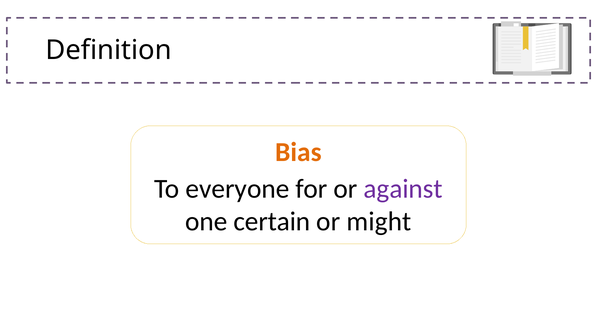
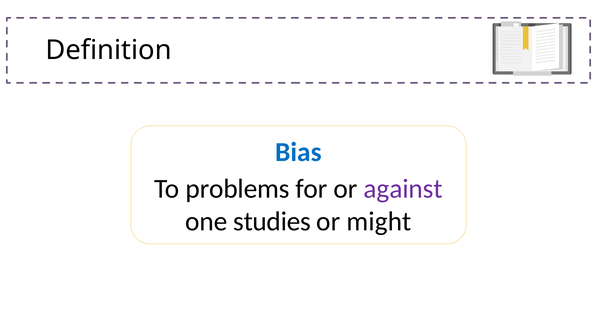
Bias colour: orange -> blue (298, 152)
everyone: everyone -> problems (238, 189)
certain: certain -> studies (272, 221)
